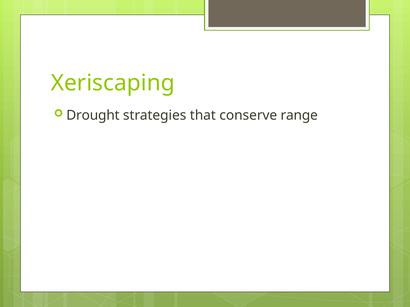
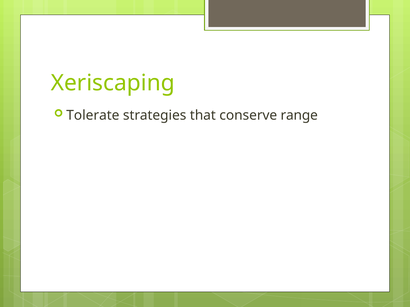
Drought: Drought -> Tolerate (93, 115)
